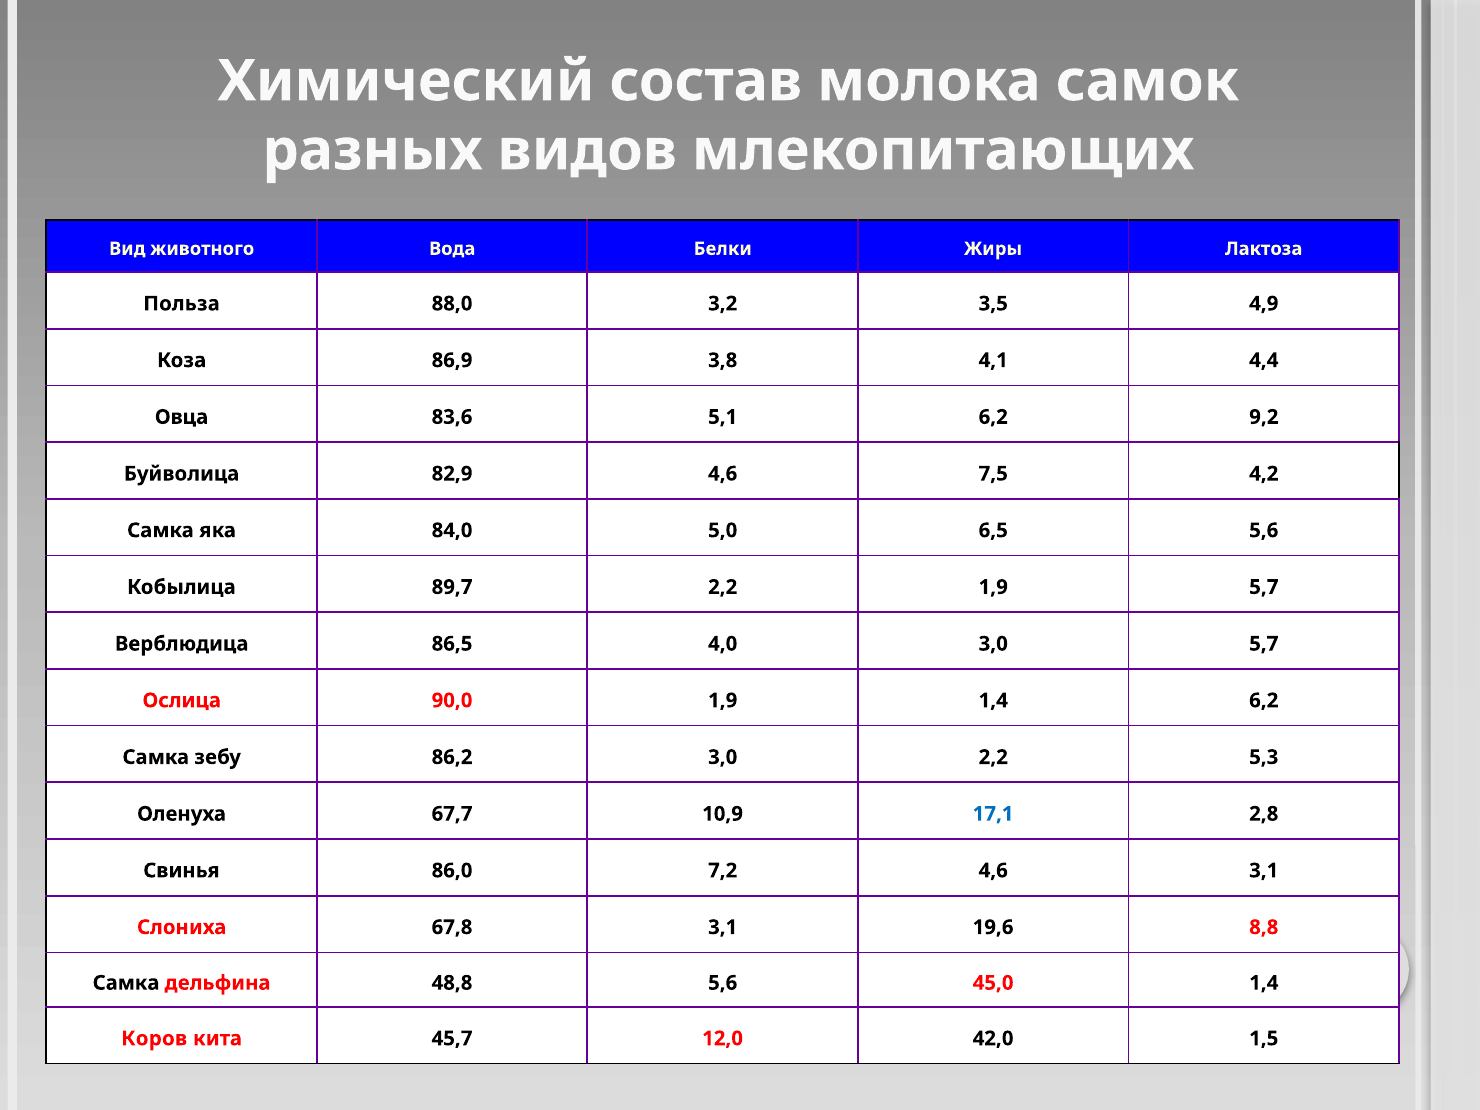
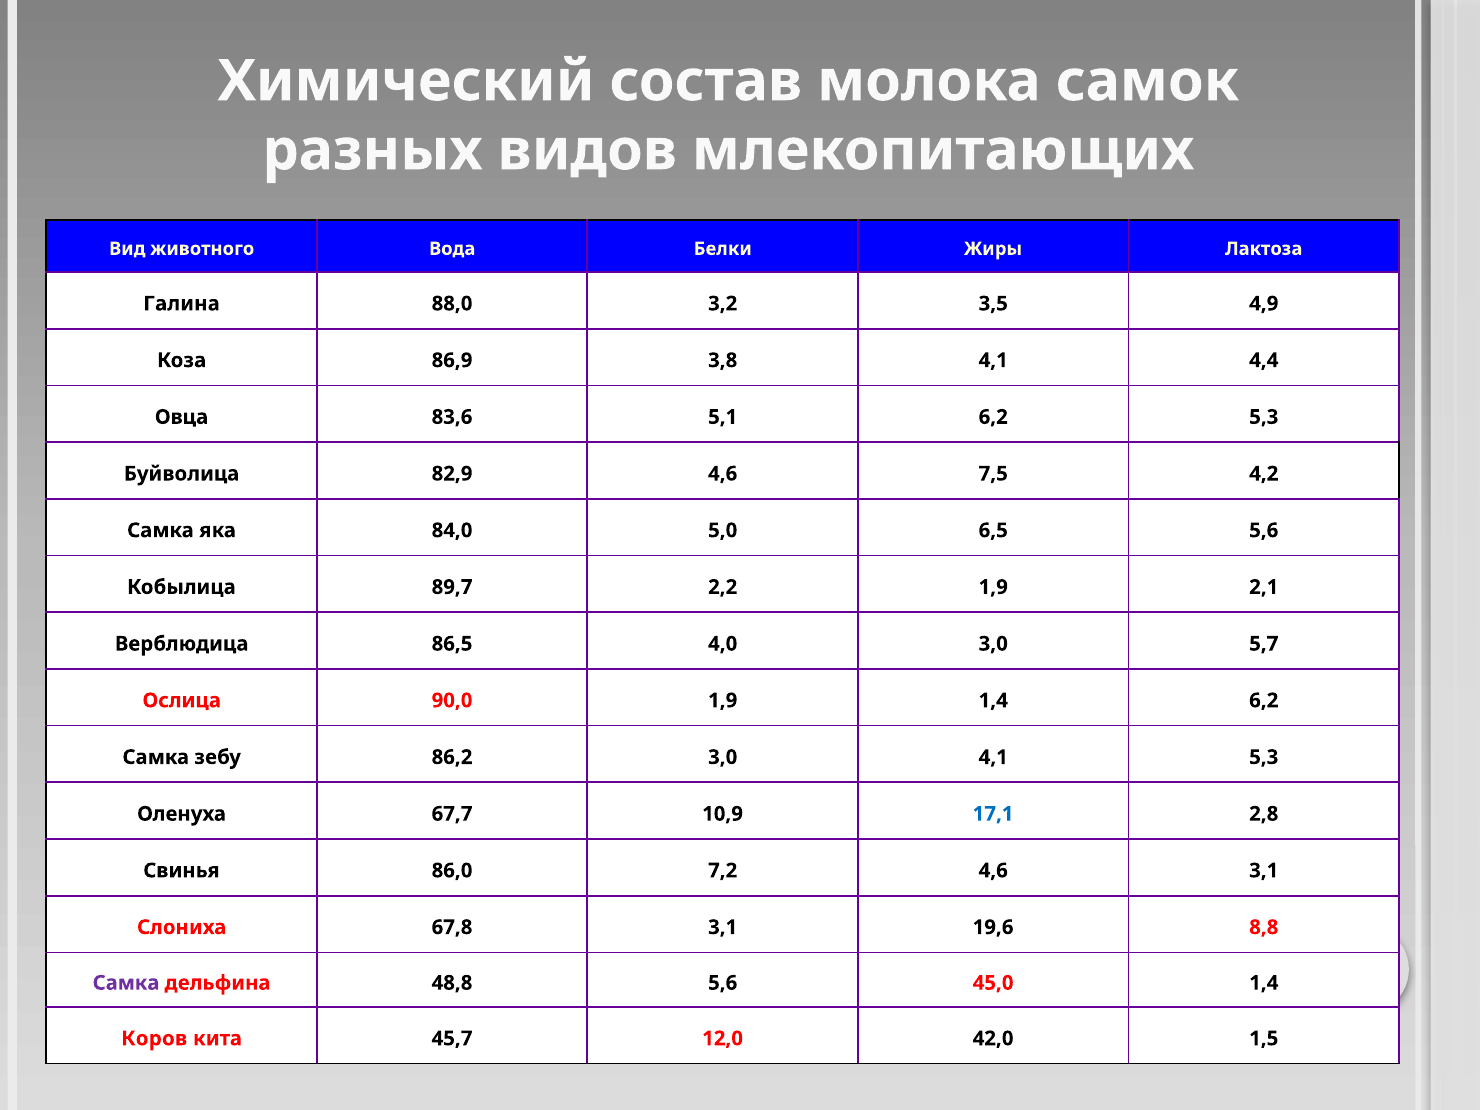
Польза: Польза -> Галина (182, 304)
6,2 9,2: 9,2 -> 5,3 (1264, 417)
1,9 5,7: 5,7 -> 2,1 (1264, 587)
3,0 2,2: 2,2 -> 4,1 (993, 757)
Самка colour: black -> purple (126, 983)
